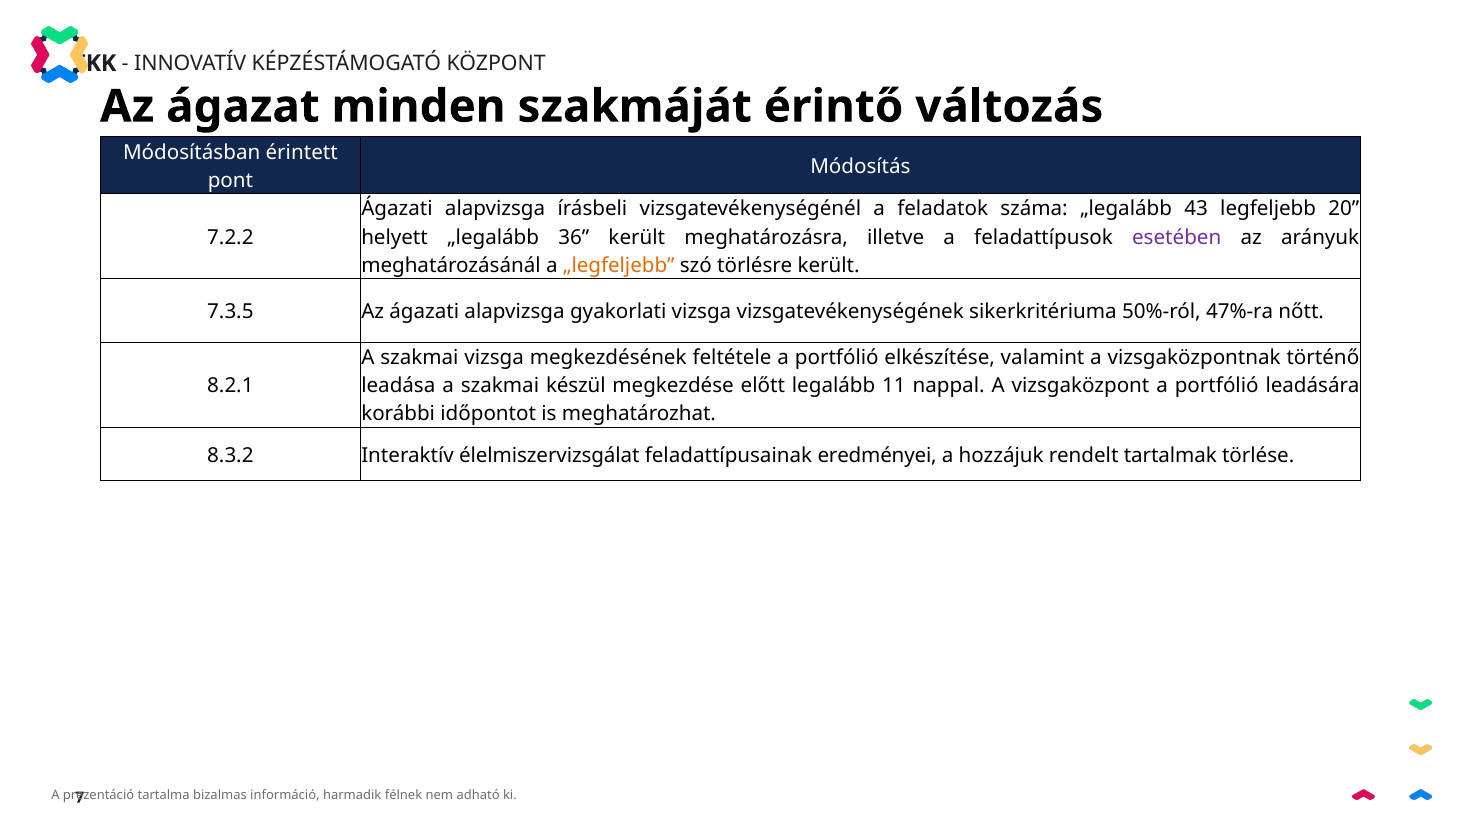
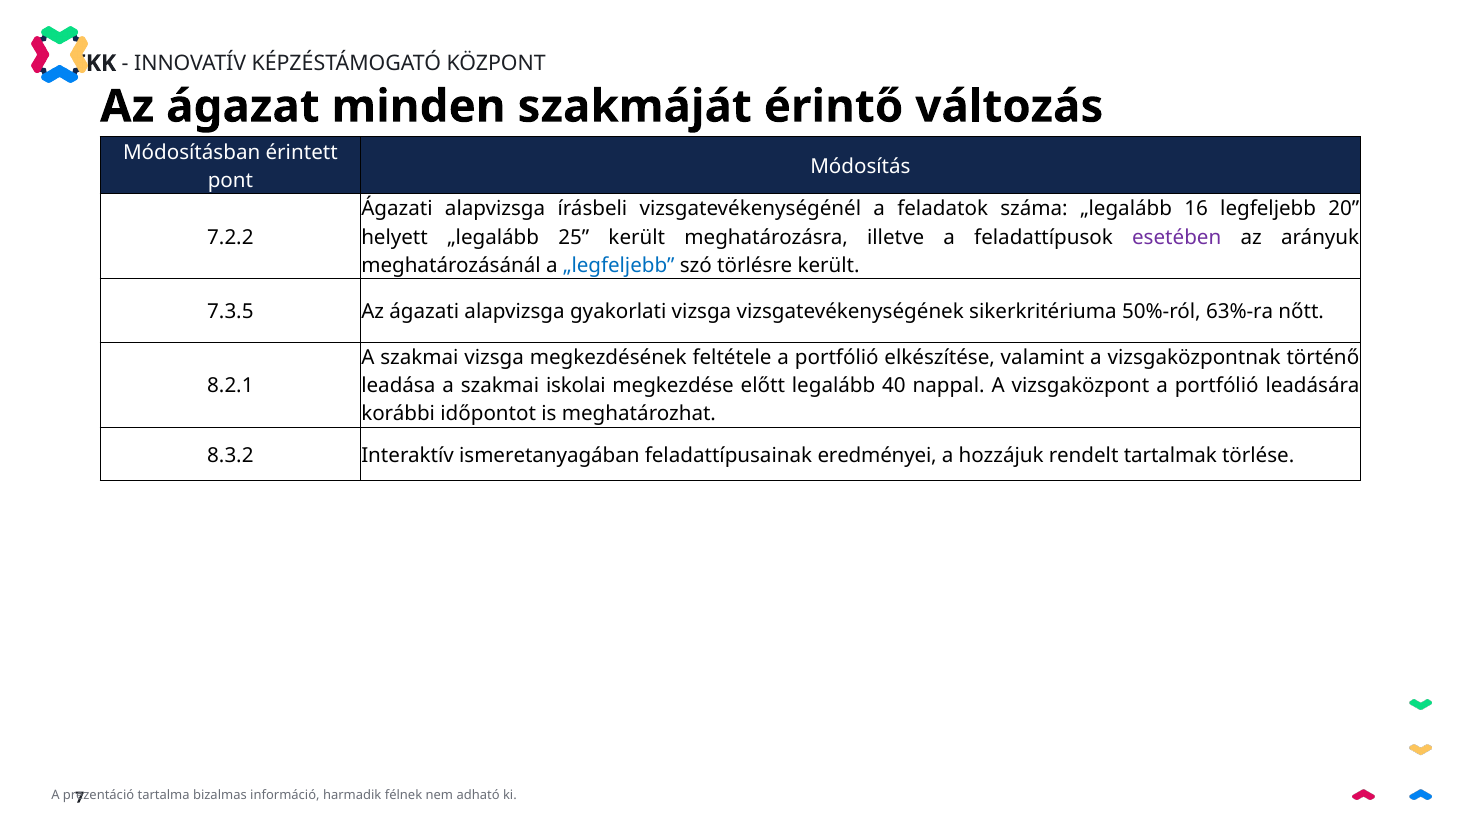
43: 43 -> 16 (1196, 209)
36: 36 -> 25 (574, 237)
„legfeljebb colour: orange -> blue (619, 265)
47%-ra: 47%-ra -> 63%-ra (1240, 312)
készül: készül -> iskolai (576, 386)
11: 11 -> 40 (894, 386)
élelmiszervizsgálat: élelmiszervizsgálat -> ismeretanyagában (549, 455)
